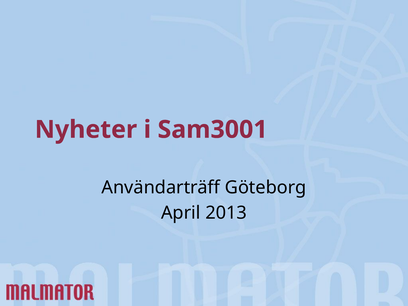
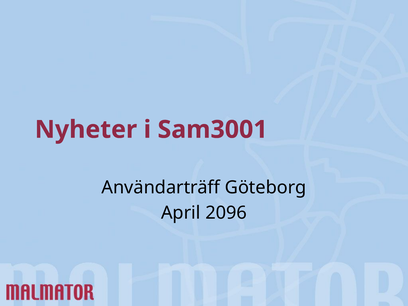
2013: 2013 -> 2096 (226, 213)
